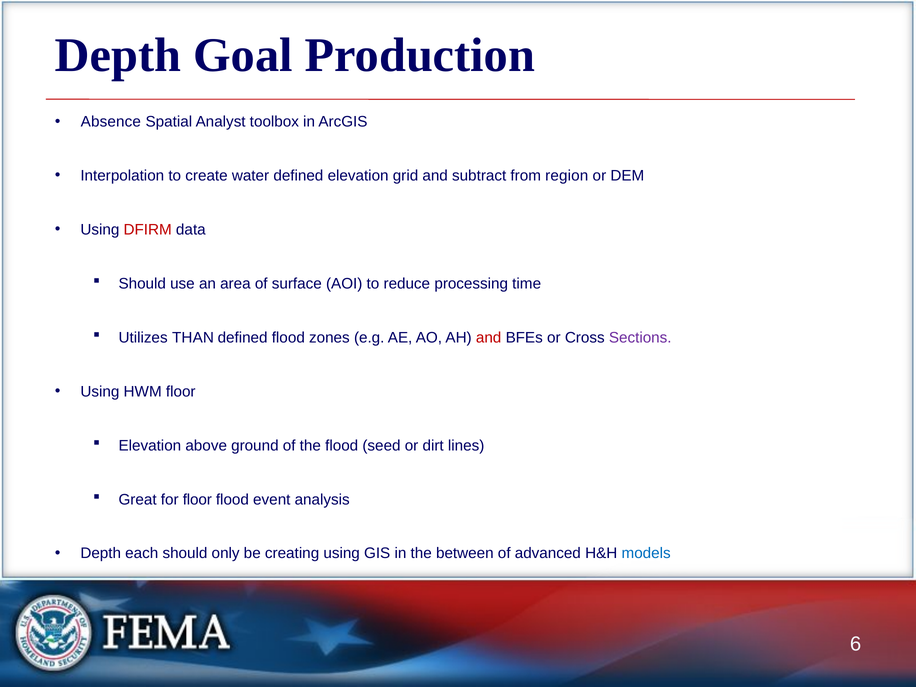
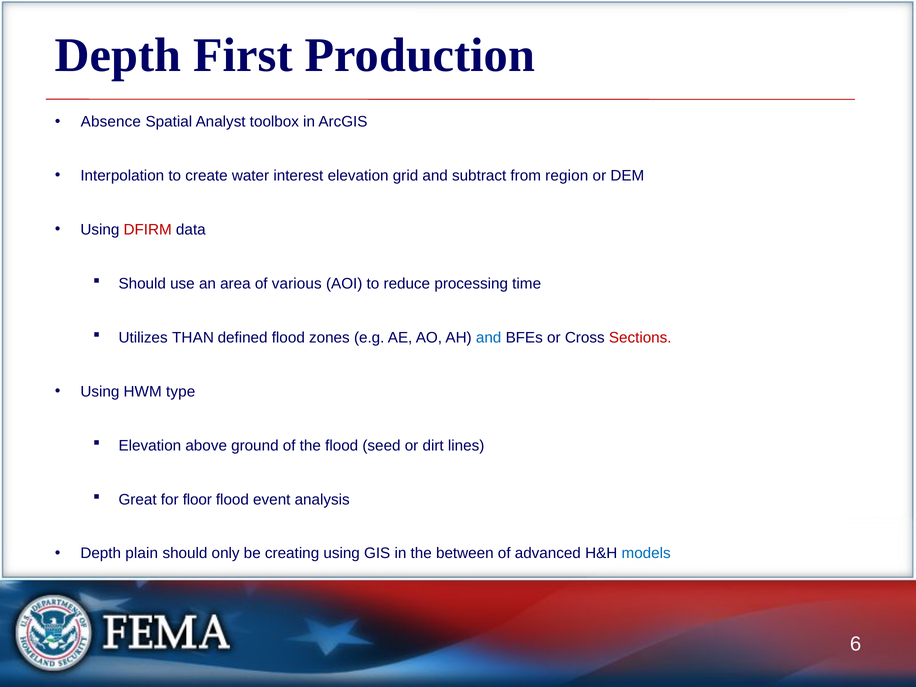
Goal: Goal -> First (243, 55)
water defined: defined -> interest (298, 176)
surface: surface -> various (297, 284)
and colour: red -> blue (489, 338)
Sections colour: purple -> red (640, 338)
HWM floor: floor -> type (181, 392)
each: each -> plain (142, 553)
